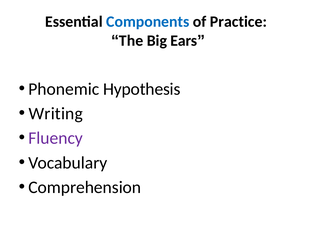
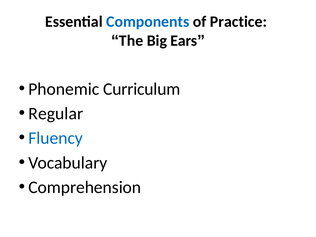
Hypothesis: Hypothesis -> Curriculum (142, 89)
Writing: Writing -> Regular (56, 114)
Fluency colour: purple -> blue (56, 138)
